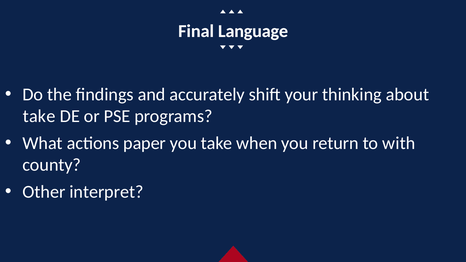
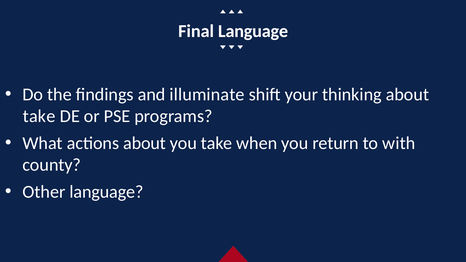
accurately: accurately -> illuminate (207, 95)
actions paper: paper -> about (145, 143)
Other interpret: interpret -> language (106, 192)
